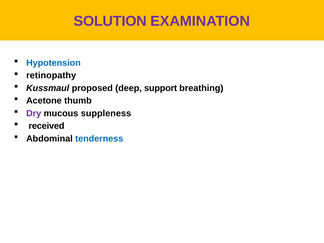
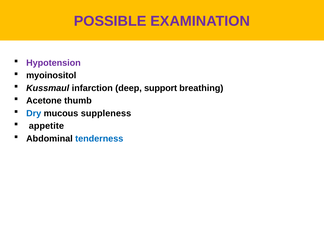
SOLUTION: SOLUTION -> POSSIBLE (110, 21)
Hypotension colour: blue -> purple (53, 63)
retinopathy: retinopathy -> myoinositol (51, 76)
proposed: proposed -> infarction (92, 88)
Dry colour: purple -> blue (34, 113)
received: received -> appetite (46, 126)
